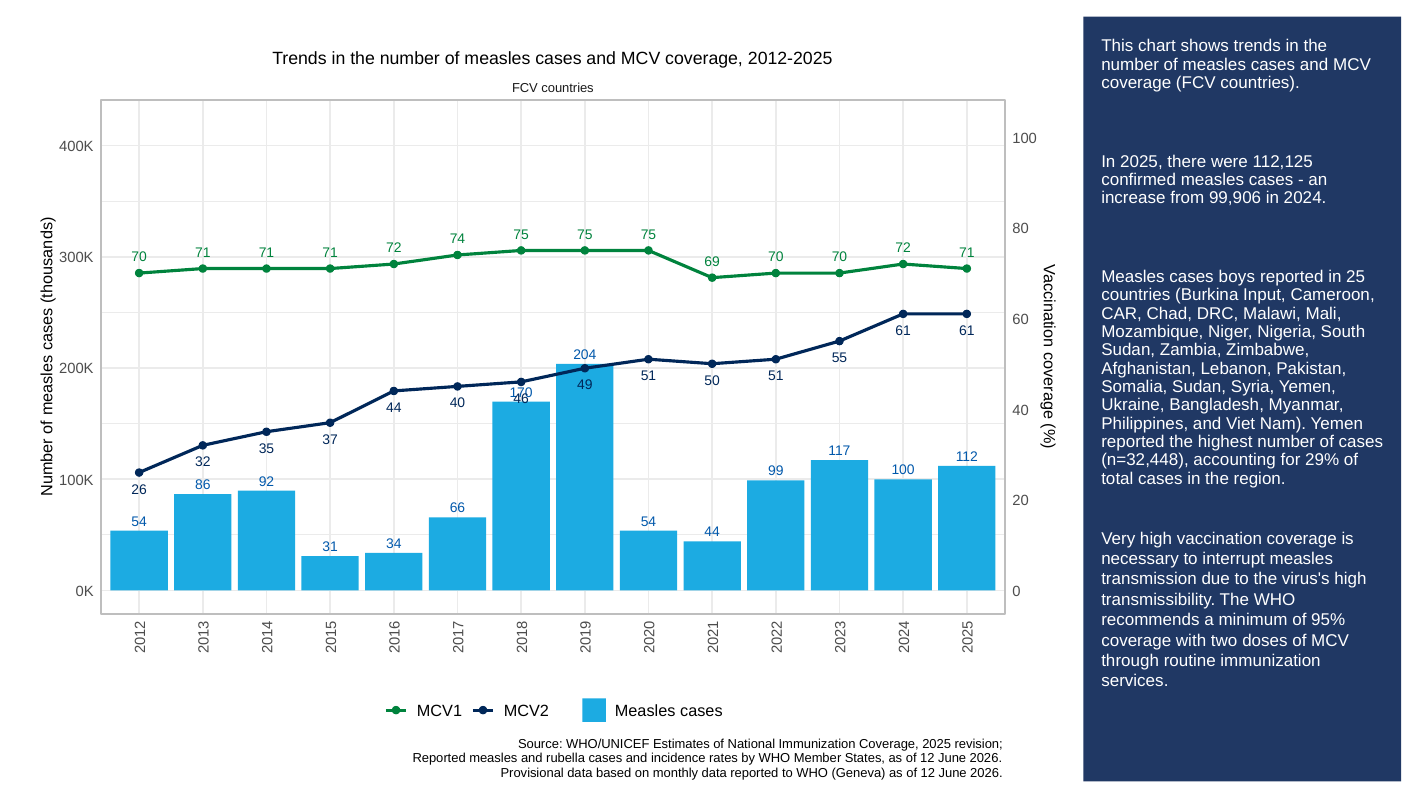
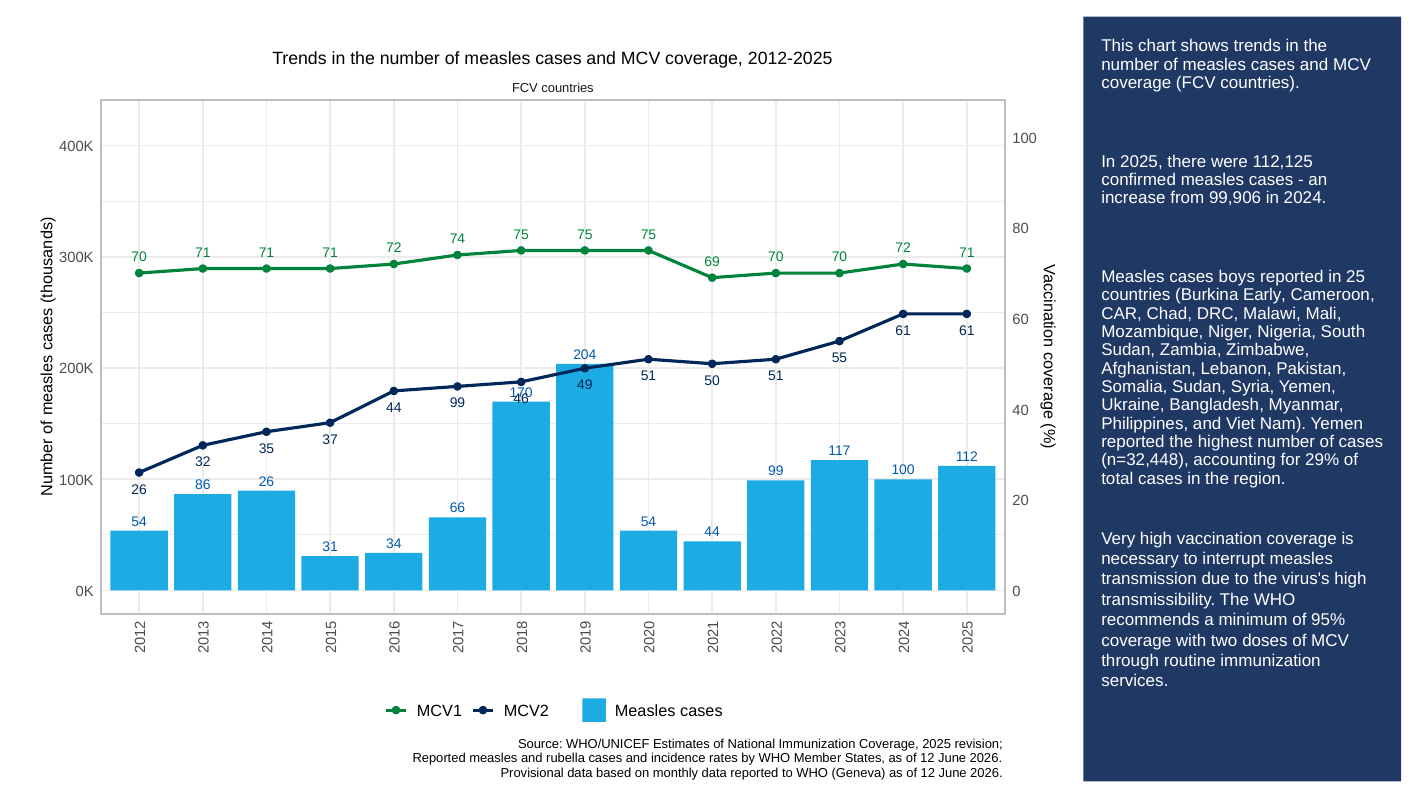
Input: Input -> Early (1265, 295)
40: 40 -> 99 (457, 403)
86 92: 92 -> 26 (267, 482)
